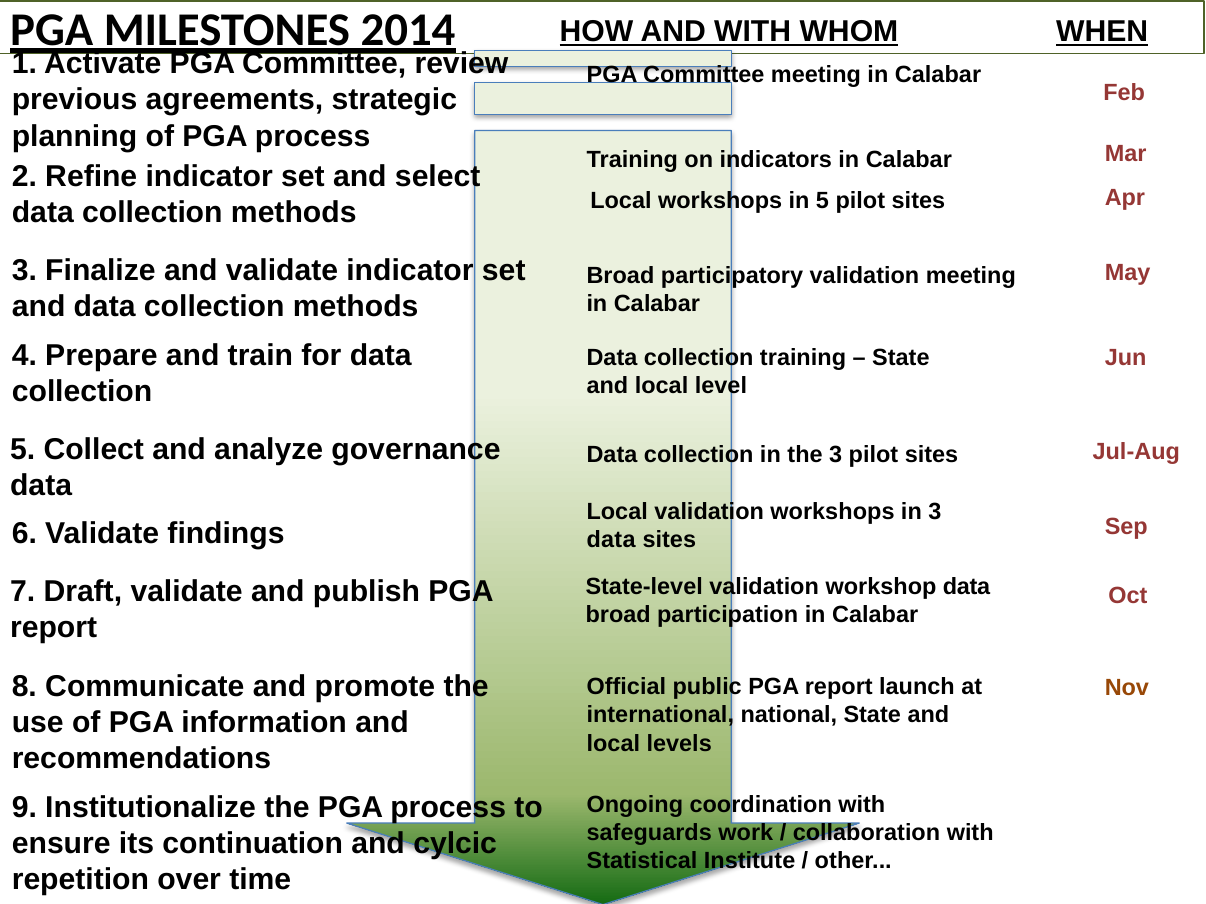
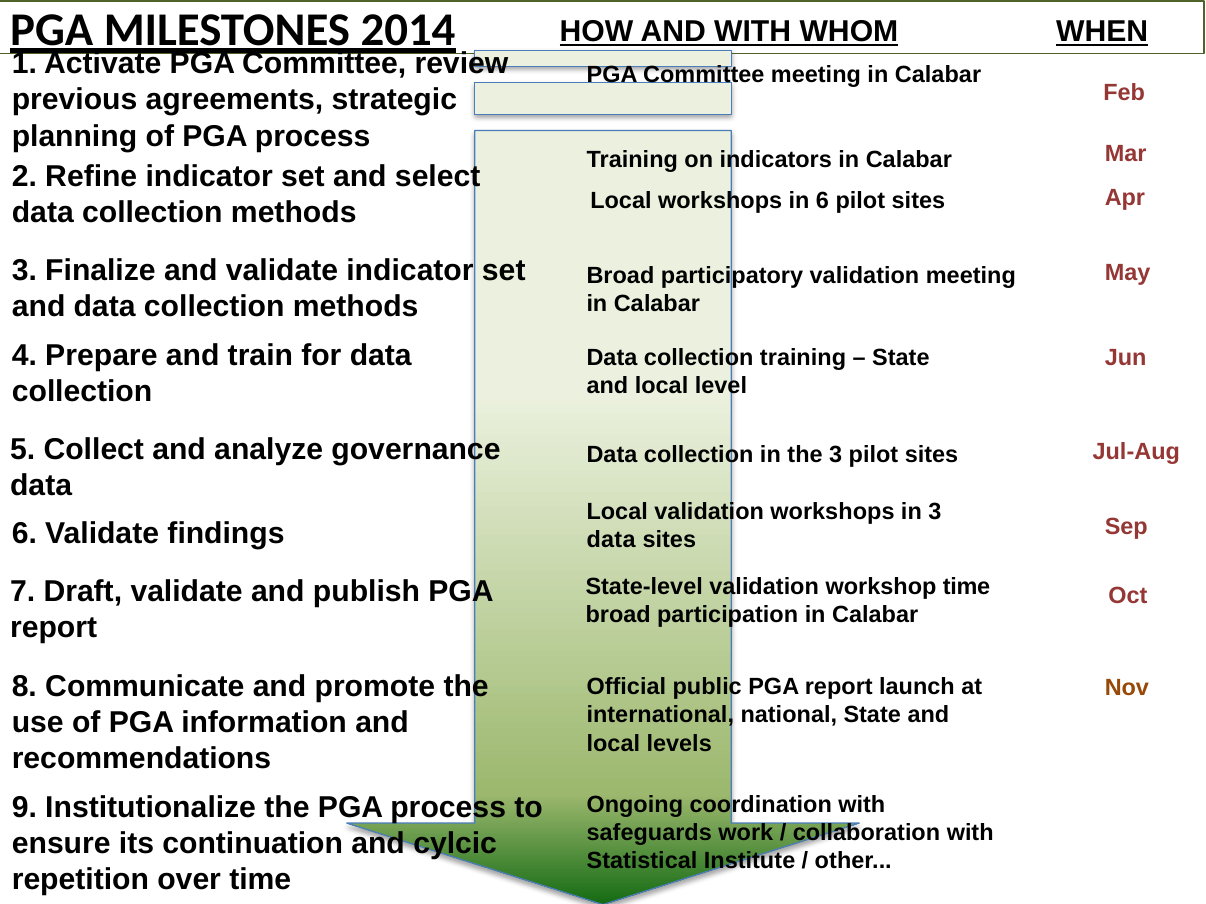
in 5: 5 -> 6 (823, 201)
workshop data: data -> time (967, 587)
